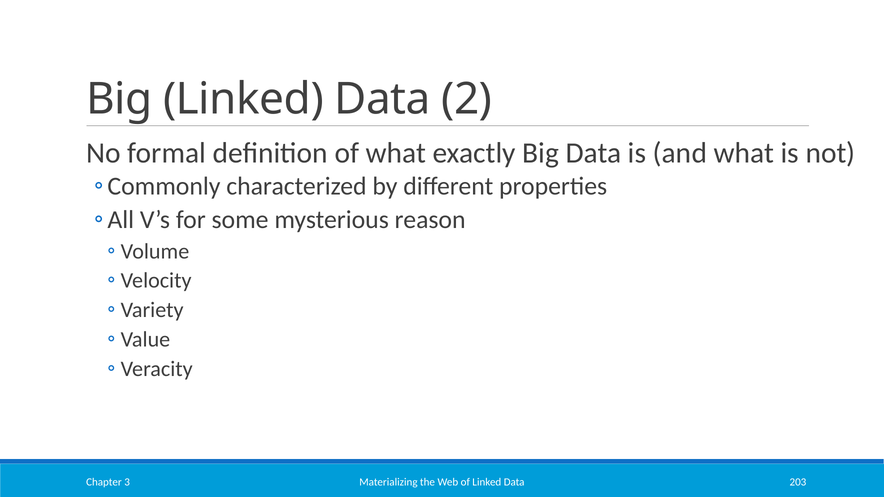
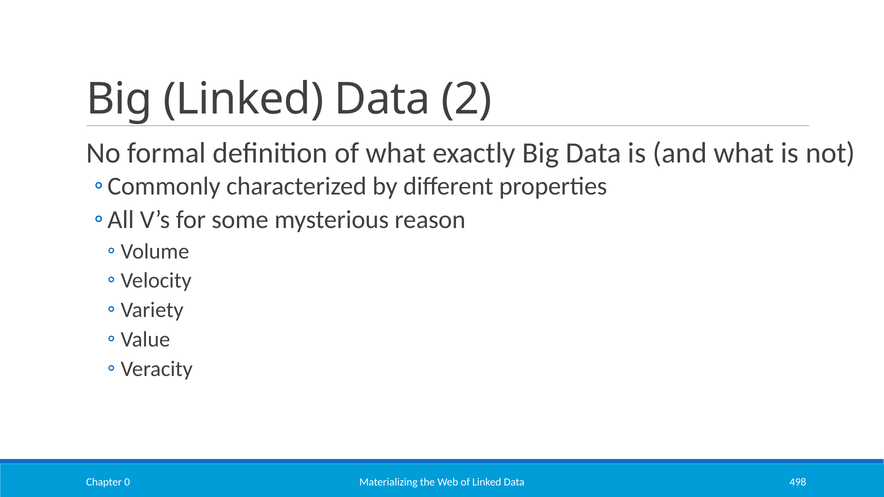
203: 203 -> 498 (798, 482)
3: 3 -> 0 (127, 482)
